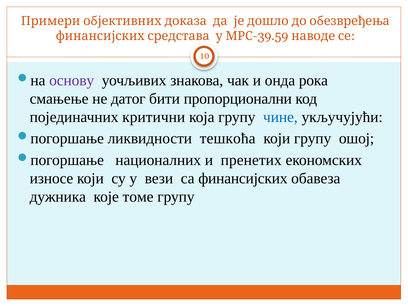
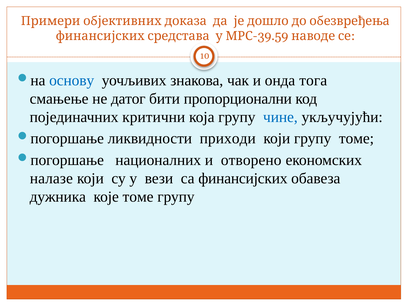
основу colour: purple -> blue (72, 80)
рока: рока -> тога (313, 80)
тешкоћа: тешкоћа -> приходи (228, 139)
групу ошој: ошој -> томе (356, 139)
пренетих: пренетих -> отворено (251, 160)
износе: износе -> налазе (51, 178)
